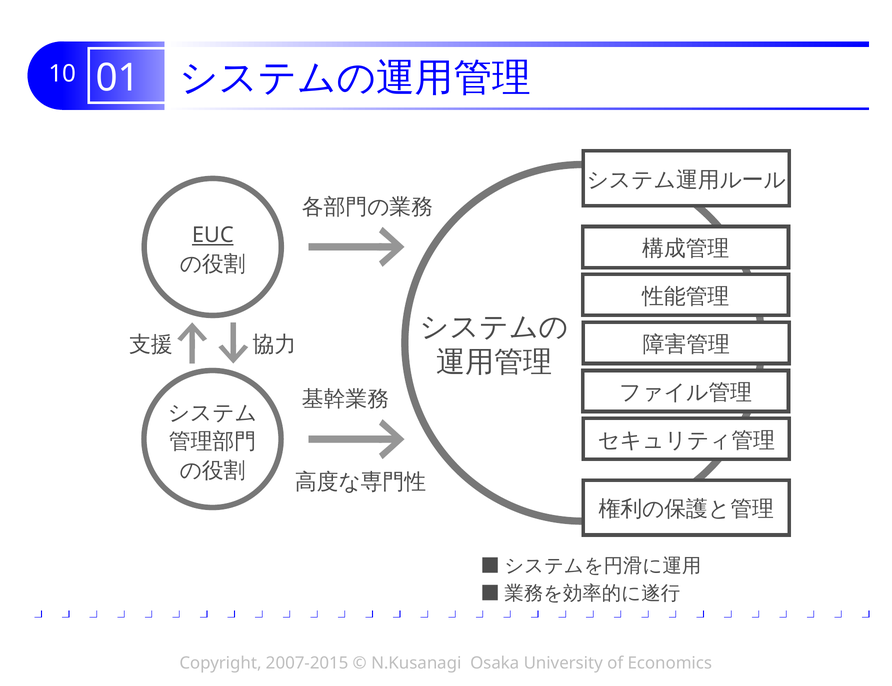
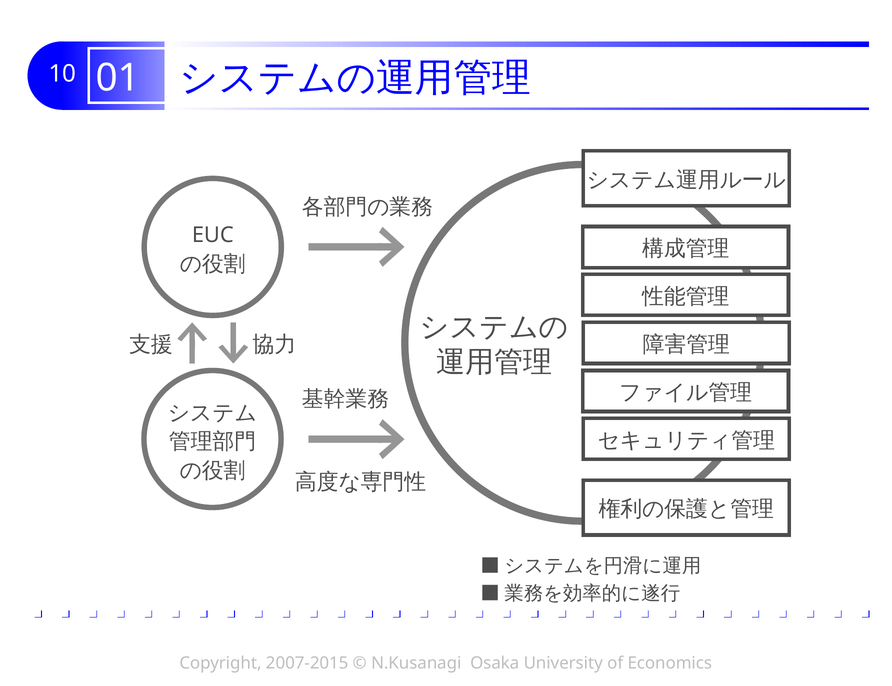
EUC underline: present -> none (213, 235)
